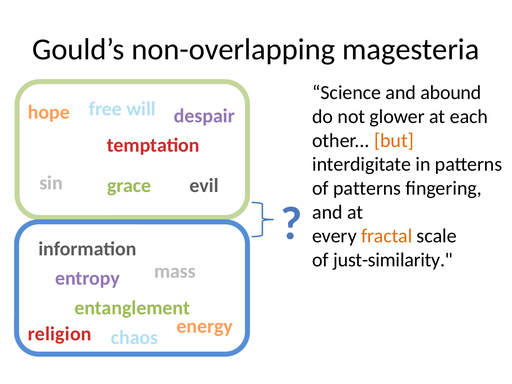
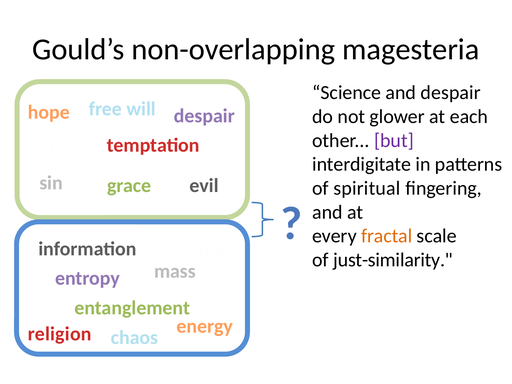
and abound: abound -> despair (451, 93)
but colour: orange -> purple (394, 140)
of patterns: patterns -> spiritual (367, 188)
